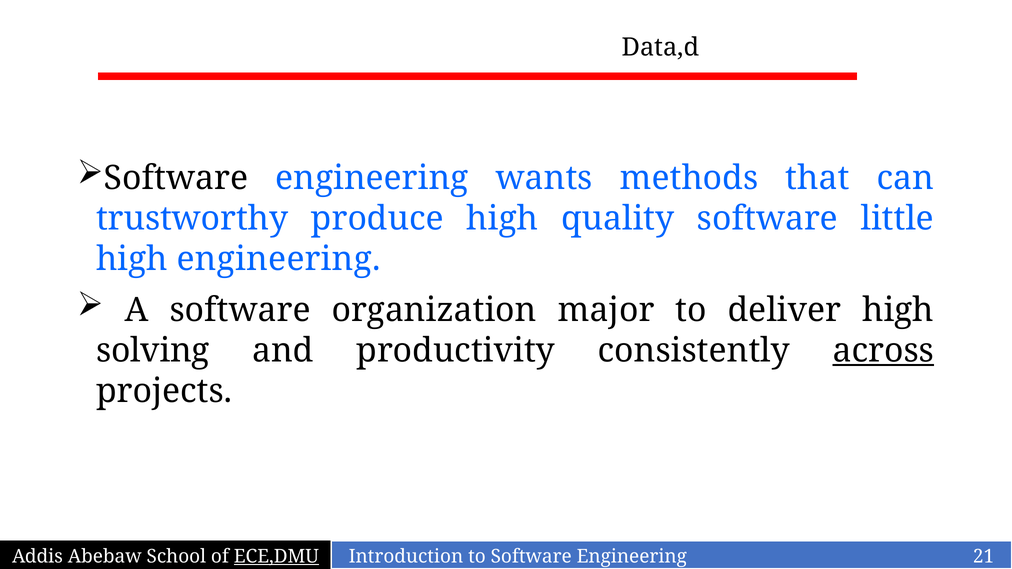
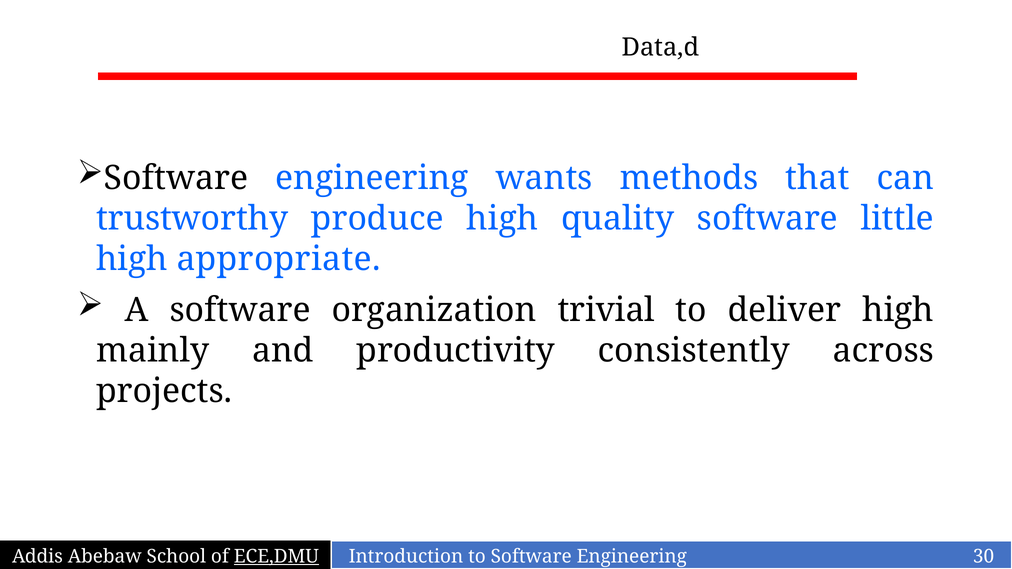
high engineering: engineering -> appropriate (279, 259)
major: major -> trivial (606, 310)
solving: solving -> mainly (153, 351)
across underline: present -> none (883, 351)
21: 21 -> 30 (984, 556)
